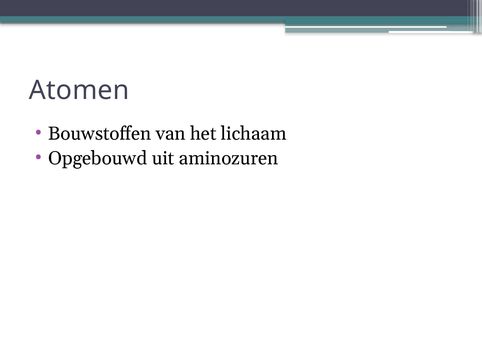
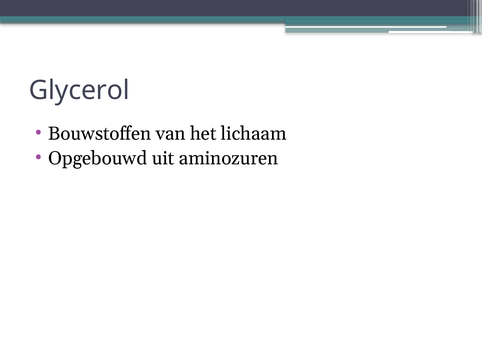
Atomen: Atomen -> Glycerol (79, 90)
